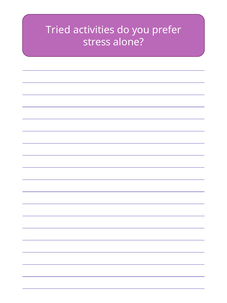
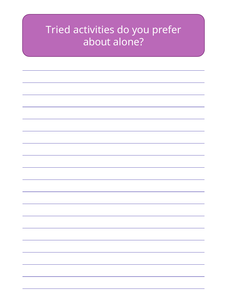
stress: stress -> about (97, 42)
